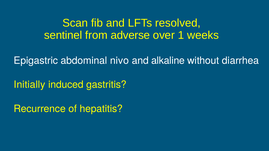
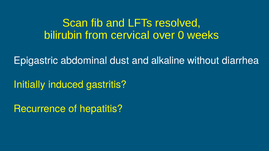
sentinel: sentinel -> bilirubin (63, 35)
adverse: adverse -> cervical (130, 35)
1: 1 -> 0 (181, 35)
nivo: nivo -> dust (120, 61)
